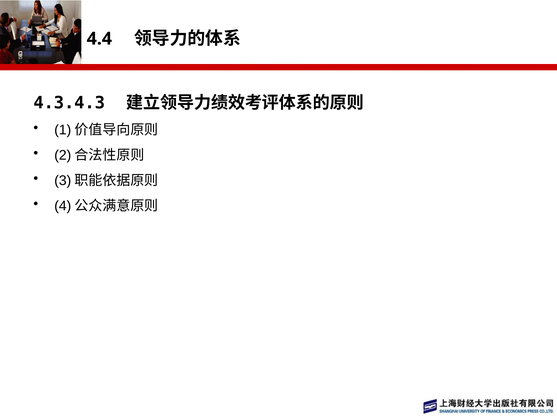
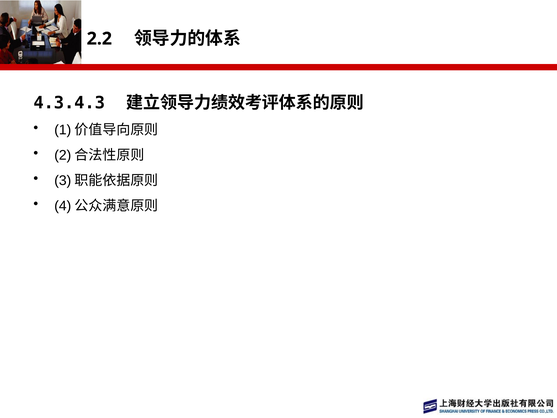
4.4: 4.4 -> 2.2 (99, 39)
